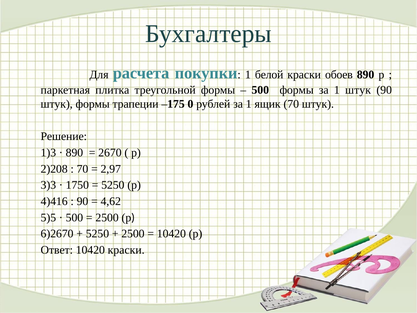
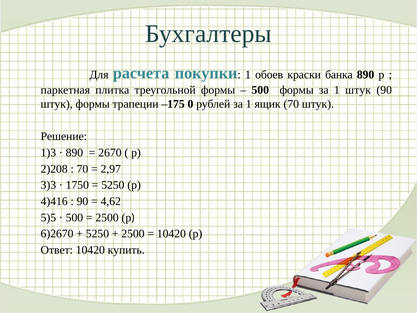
белой: белой -> обоев (269, 75)
обоев: обоев -> банка (339, 75)
10420 краски: краски -> купить (126, 250)
